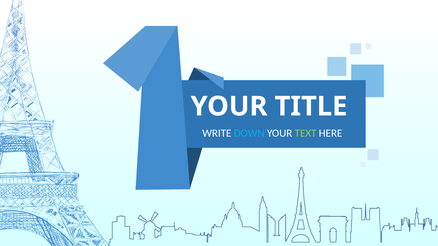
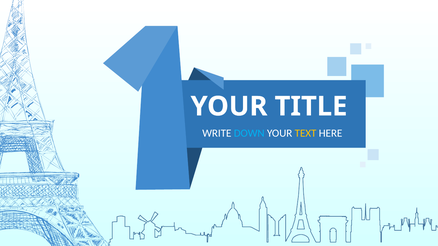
TEXT colour: light green -> yellow (306, 133)
